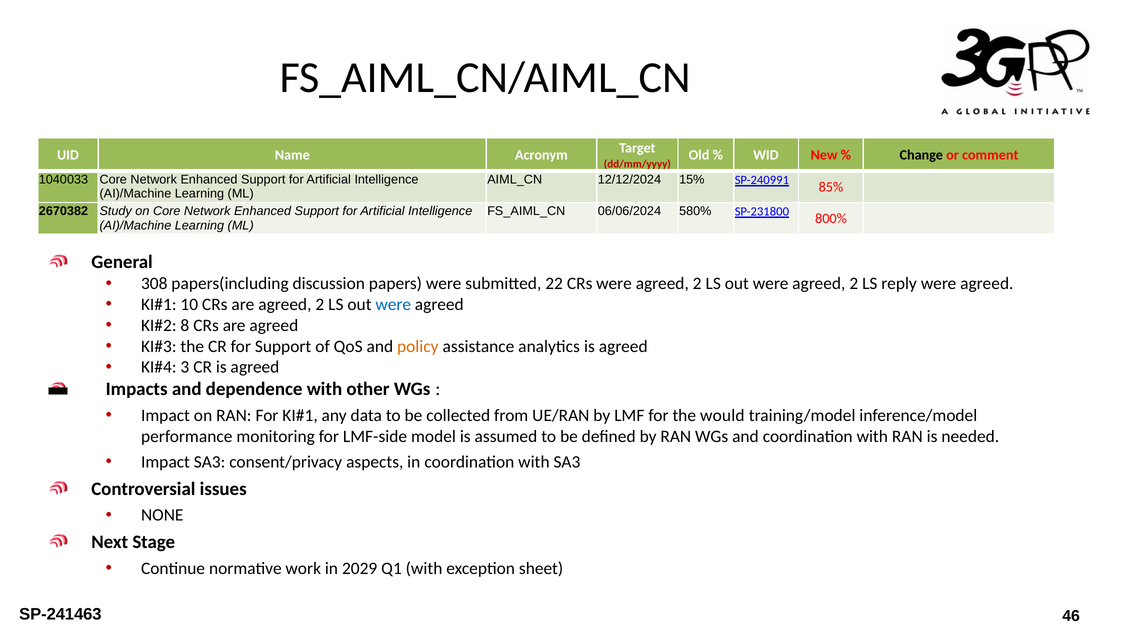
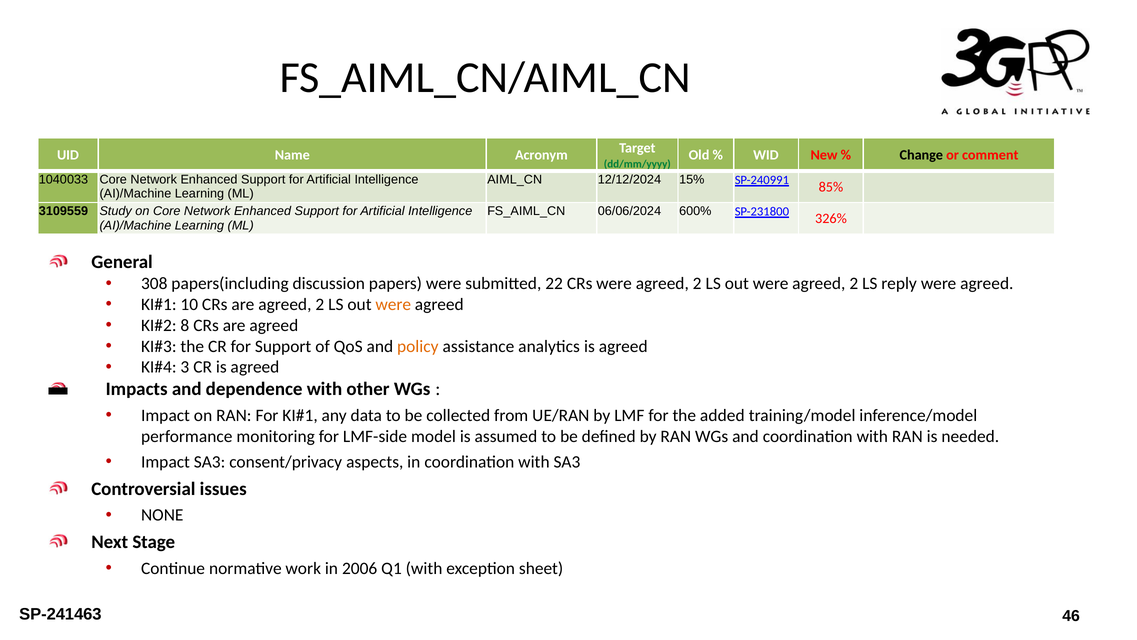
dd/mm/yyyy colour: red -> green (637, 164)
2670382: 2670382 -> 3109559 (63, 211)
580%: 580% -> 600% (695, 211)
800%: 800% -> 326% (831, 218)
were colour: blue -> orange (393, 304)
would: would -> added (722, 415)
2029: 2029 -> 2006 (360, 568)
